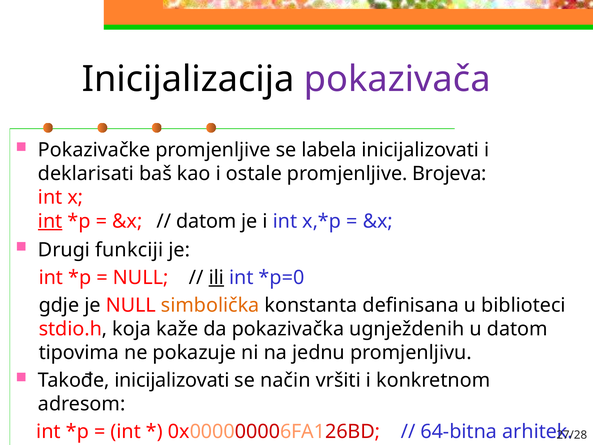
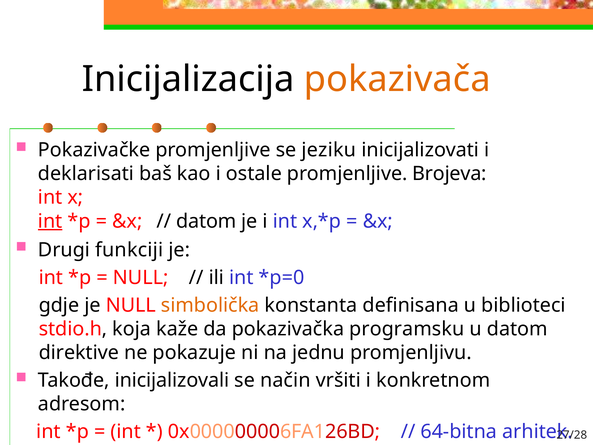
pokazivača colour: purple -> orange (397, 79)
labela: labela -> jeziku (329, 150)
ili underline: present -> none (216, 277)
ugnježdenih: ugnježdenih -> programsku (407, 329)
tipovima: tipovima -> direktive (79, 352)
Takođe inicijalizovati: inicijalizovati -> inicijalizovali (172, 380)
